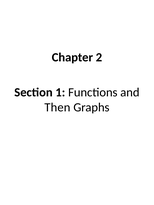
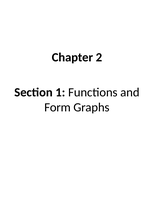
Then: Then -> Form (58, 108)
